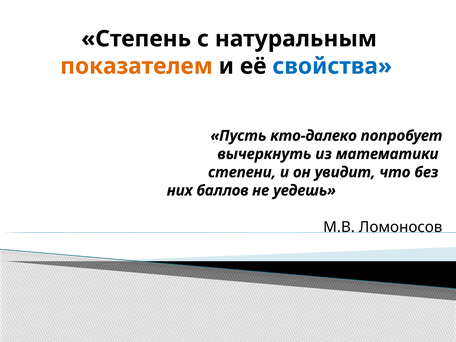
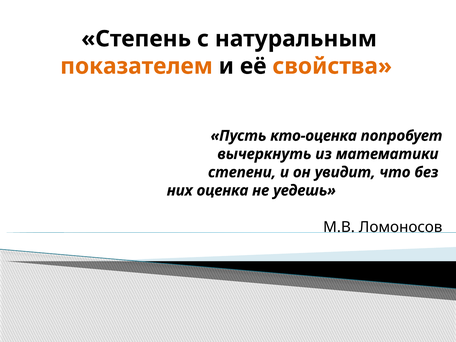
свойства colour: blue -> orange (332, 66)
кто-далеко: кто-далеко -> кто-оценка (314, 136)
баллов: баллов -> оценка (222, 191)
